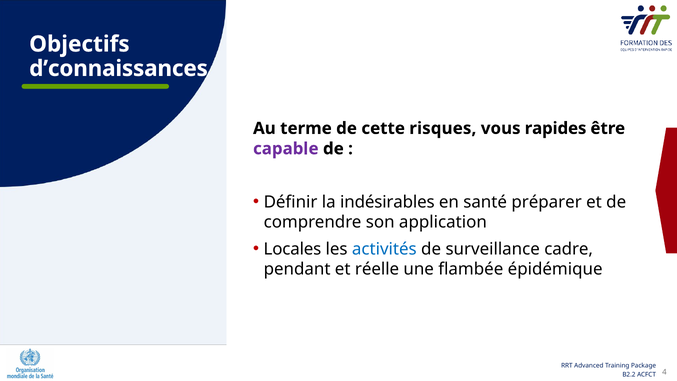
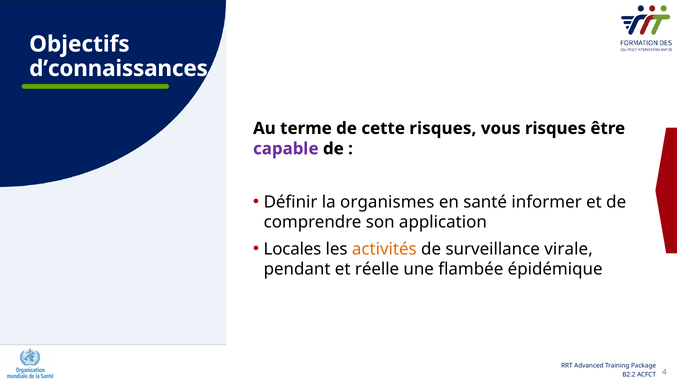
vous rapides: rapides -> risques (555, 128)
indésirables: indésirables -> organismes (387, 202)
préparer: préparer -> informer (547, 202)
activités colour: blue -> orange (384, 249)
cadre: cadre -> virale (569, 249)
